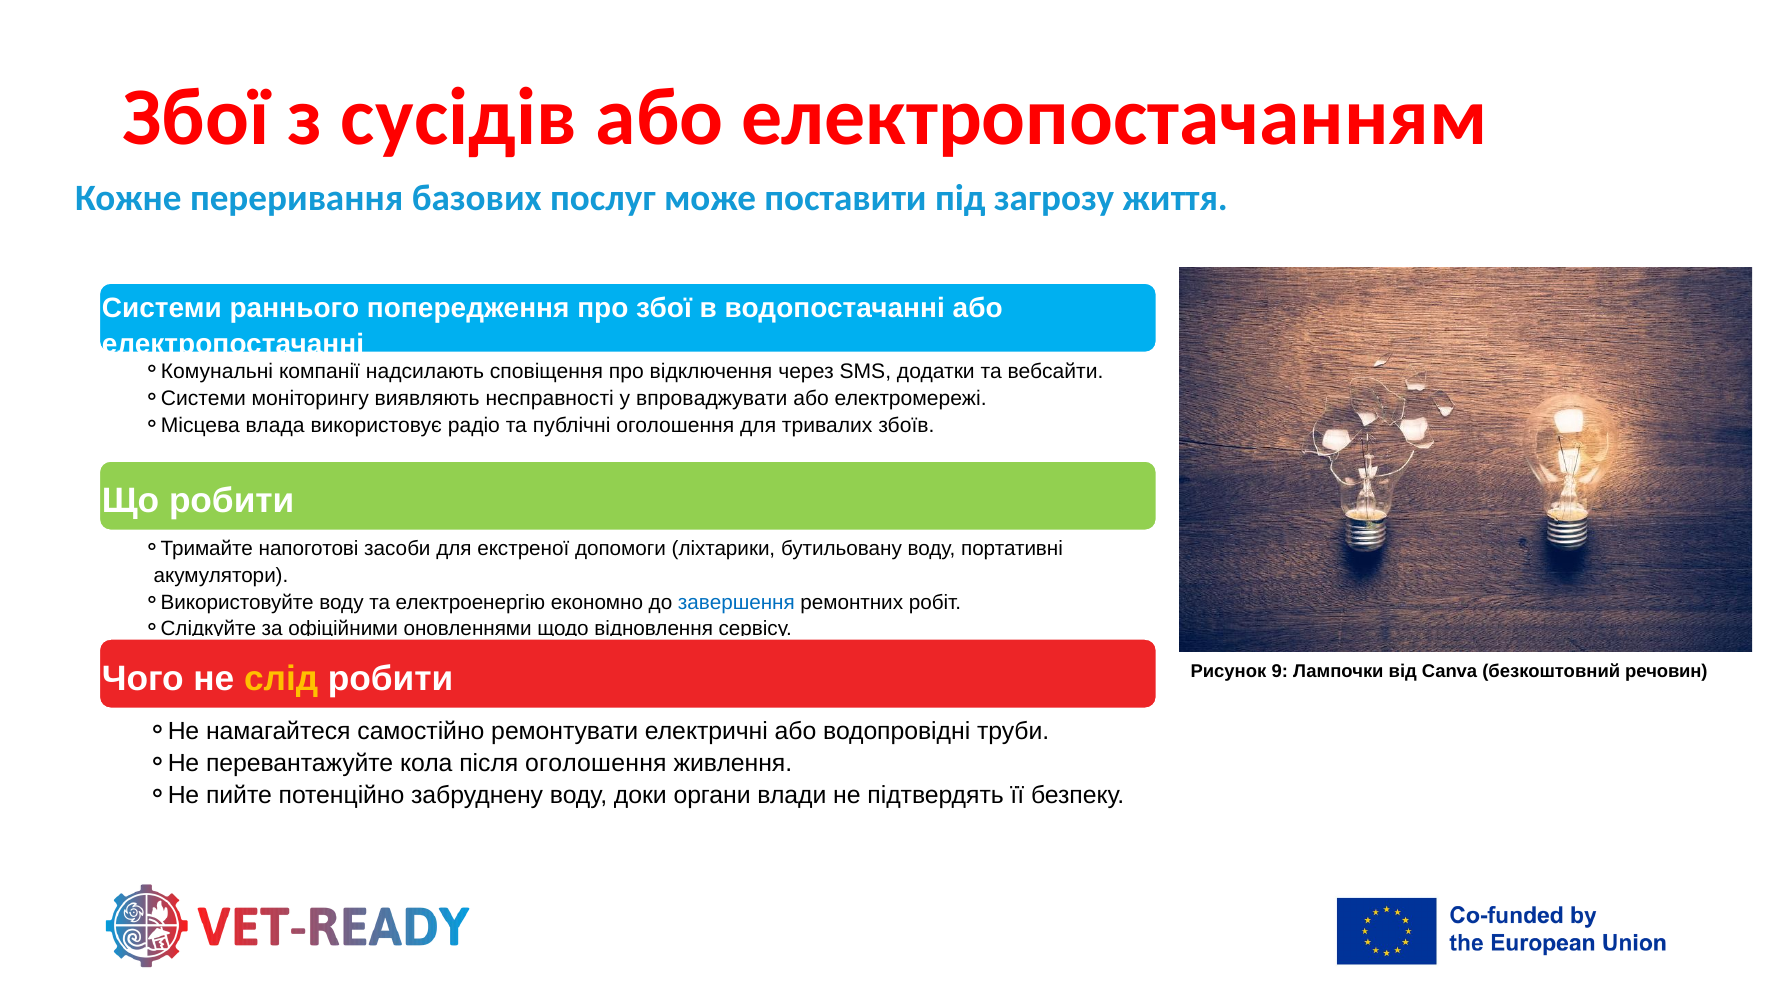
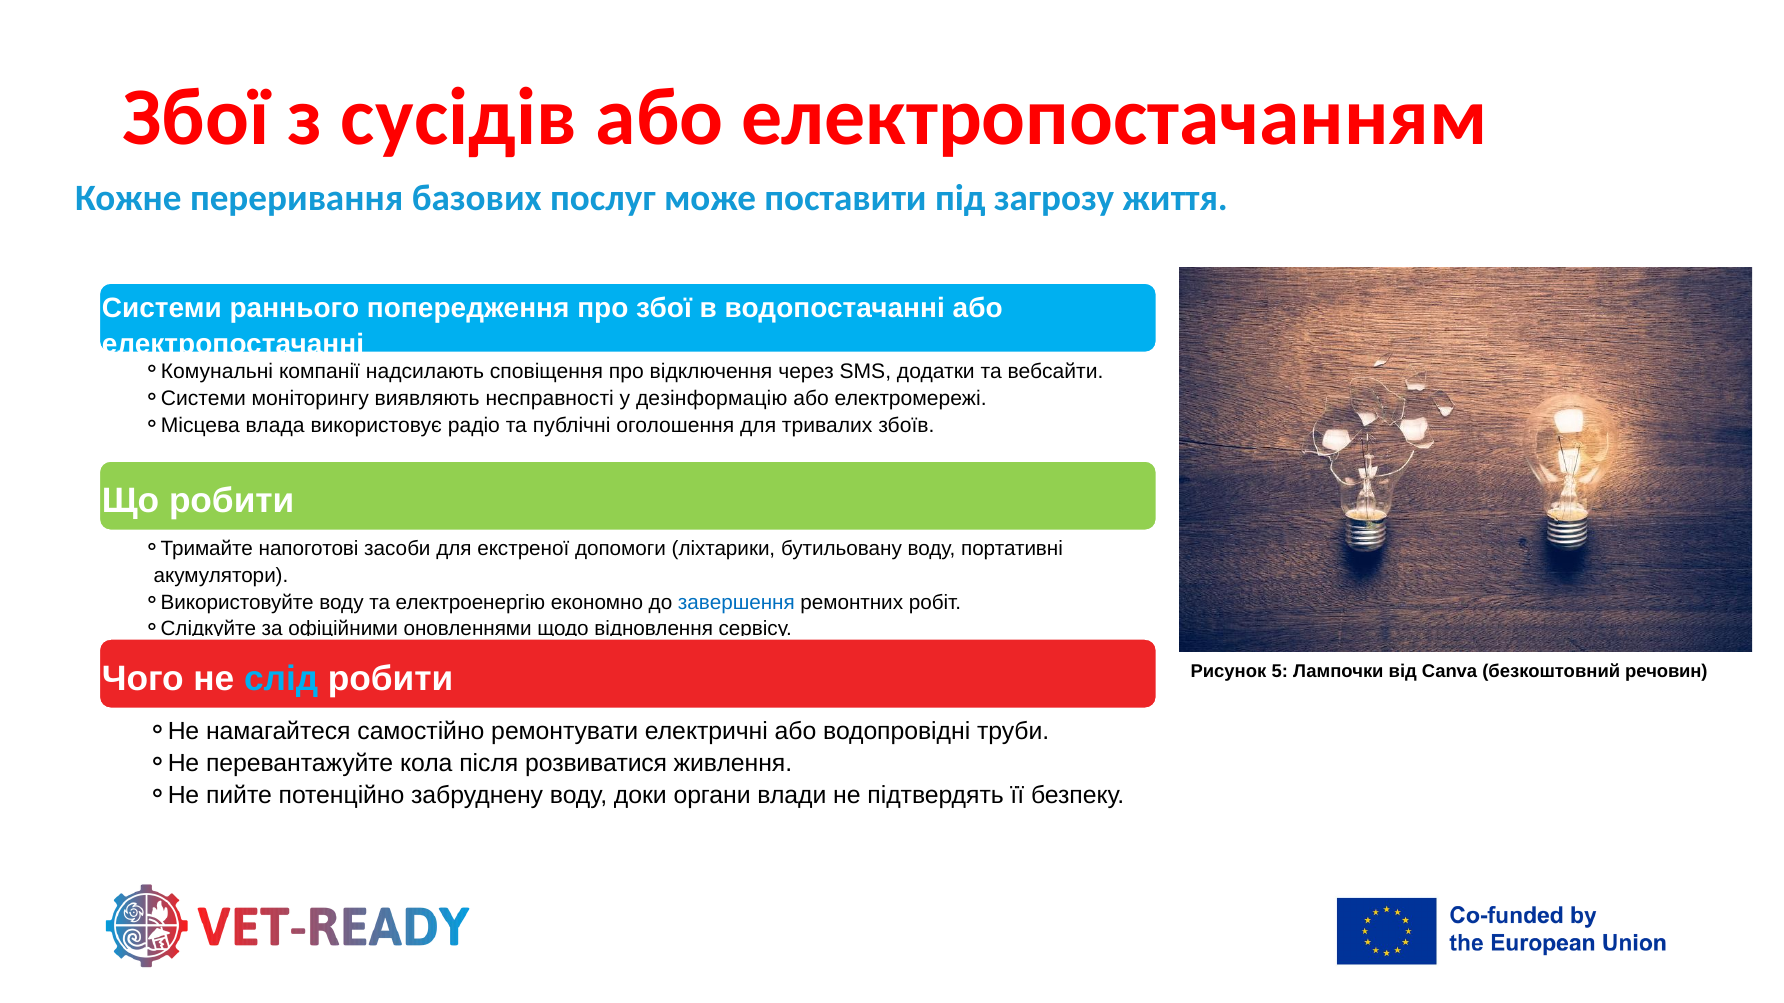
впроваджувати: впроваджувати -> дезінформацію (712, 399)
слід colour: yellow -> light blue (281, 679)
9: 9 -> 5 (1280, 672)
після оголошення: оголошення -> розвиватися (596, 764)
